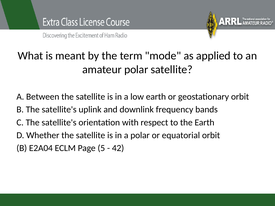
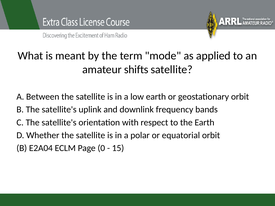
amateur polar: polar -> shifts (136, 70)
5: 5 -> 0 (101, 148)
42: 42 -> 15 (118, 148)
